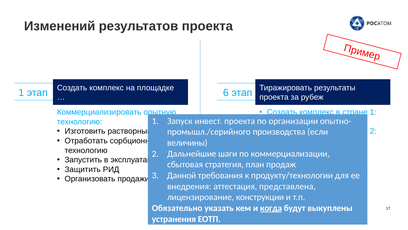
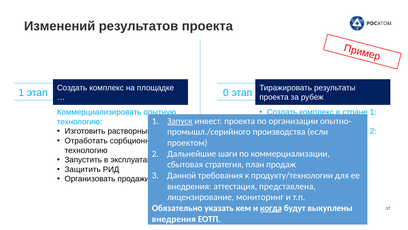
6: 6 -> 0 (226, 93)
Запуск underline: none -> present (180, 121)
величины: величины -> проектом (187, 143)
конструкции: конструкции -> мониторинг (260, 197)
устранения: устранения -> внедрения (174, 219)
